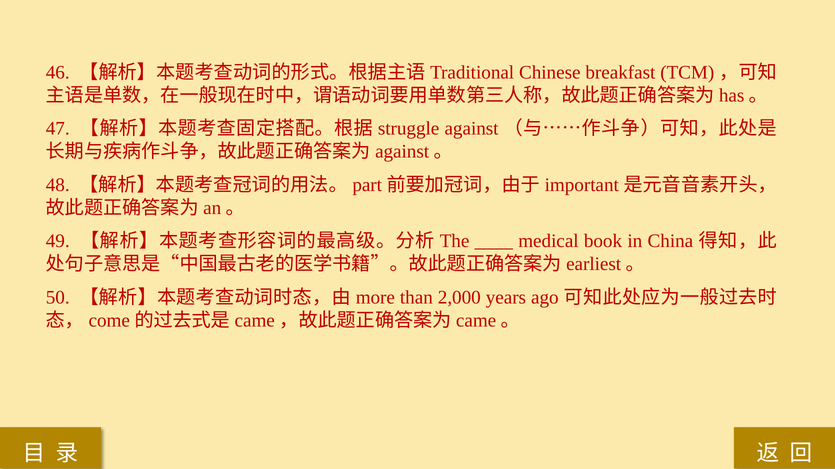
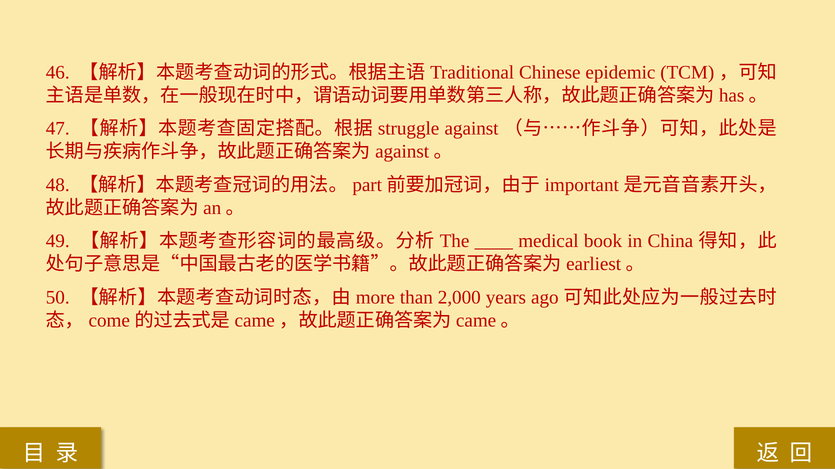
breakfast: breakfast -> epidemic (620, 72)
